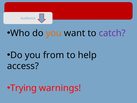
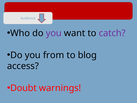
you colour: orange -> purple (54, 33)
help: help -> blog (87, 55)
Trying: Trying -> Doubt (23, 88)
